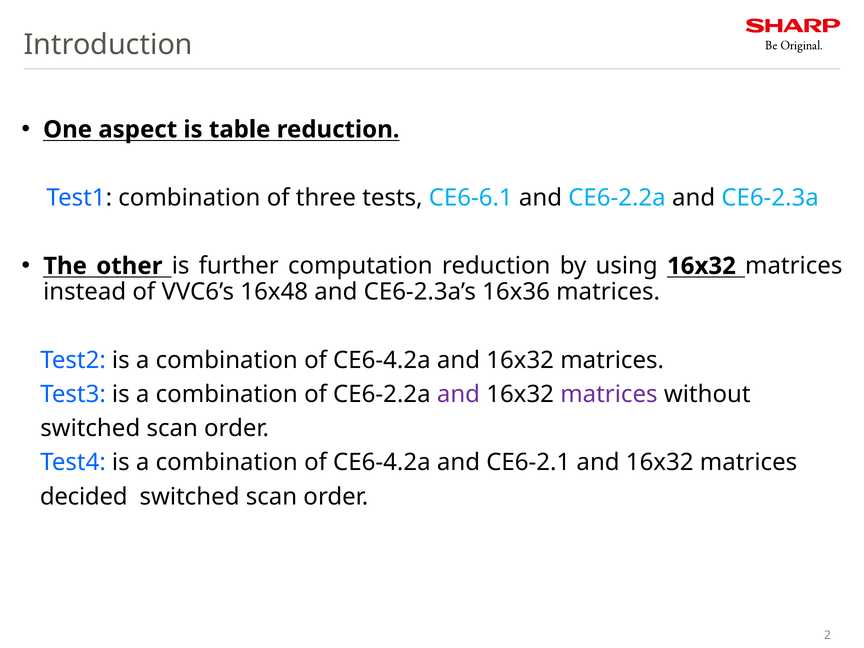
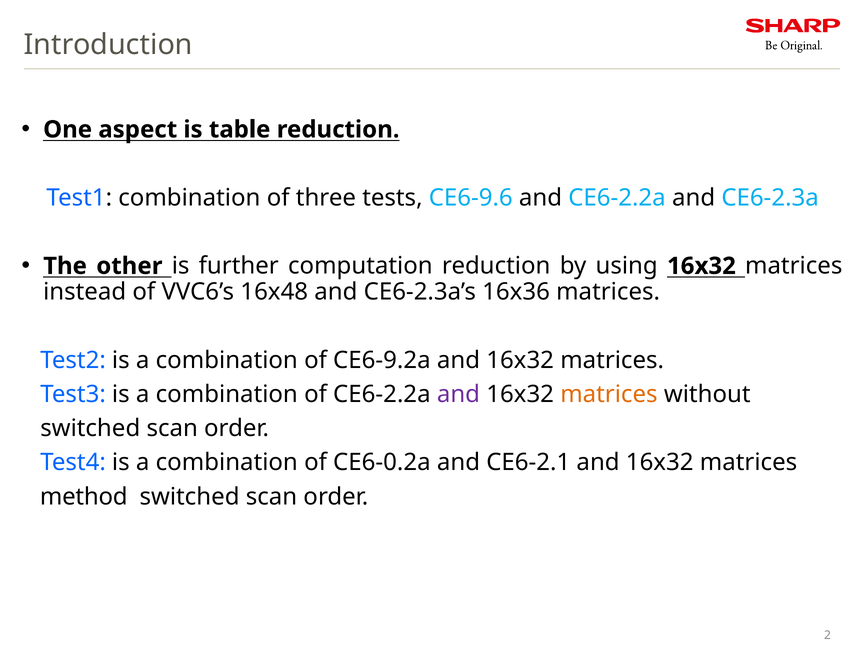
CE6-6.1: CE6-6.1 -> CE6-9.6 (471, 198)
CE6-4.2a: CE6-4.2a -> CE6-9.2a (382, 360)
matrices colour: purple -> orange (609, 394)
CE6-4.2a: CE6-4.2a -> CE6-0.2a (382, 463)
decided: decided -> method (84, 497)
